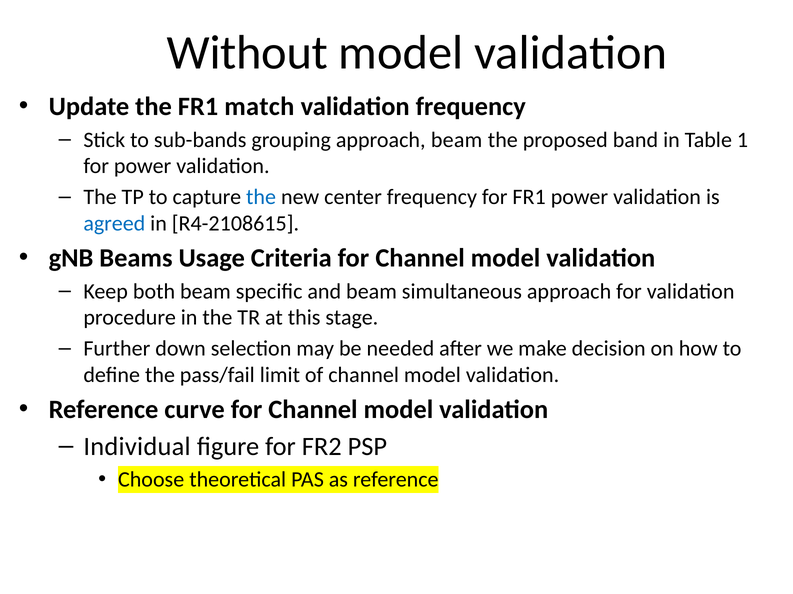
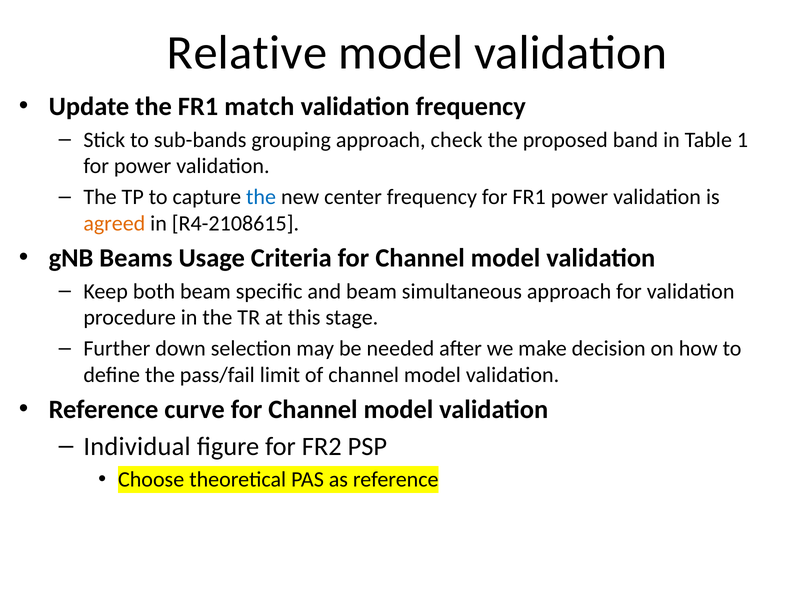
Without: Without -> Relative (247, 53)
approach beam: beam -> check (457, 140)
agreed colour: blue -> orange (114, 224)
